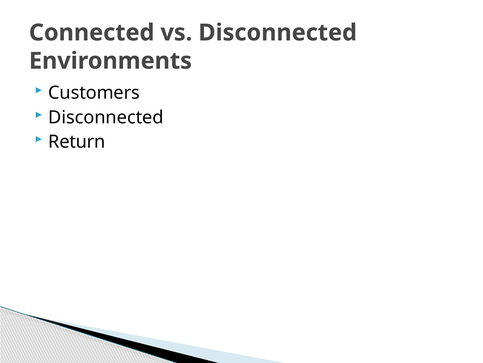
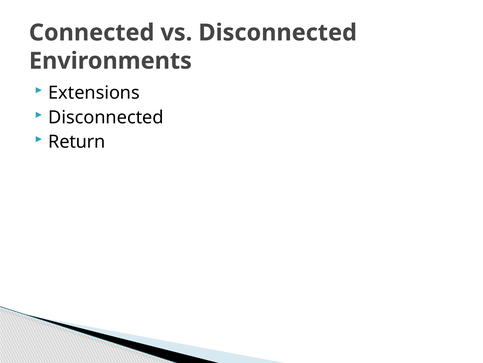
Customers: Customers -> Extensions (94, 93)
